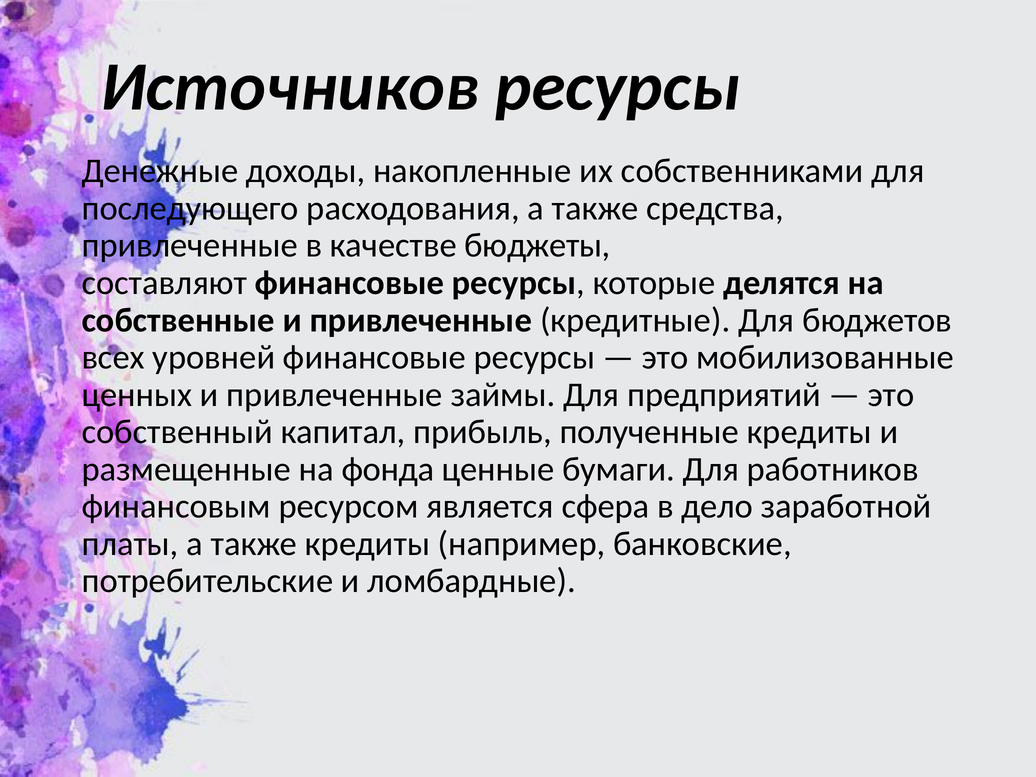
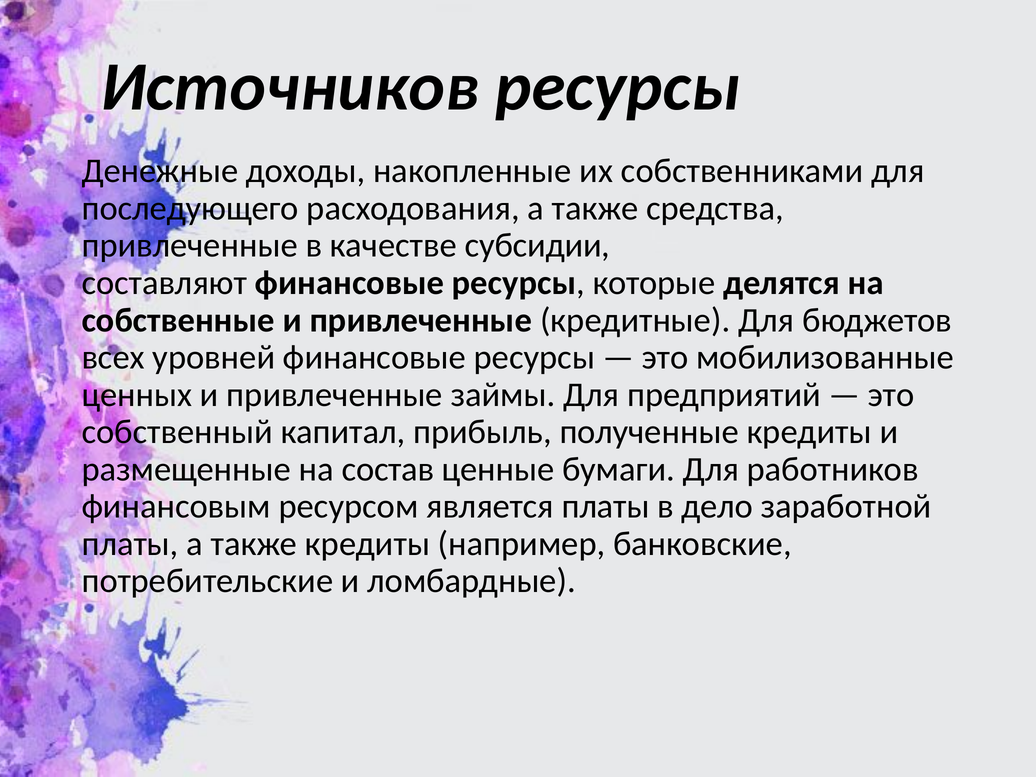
бюджеты: бюджеты -> субсидии (537, 246)
фонда: фонда -> состав (388, 469)
является сфера: сфера -> платы (606, 507)
